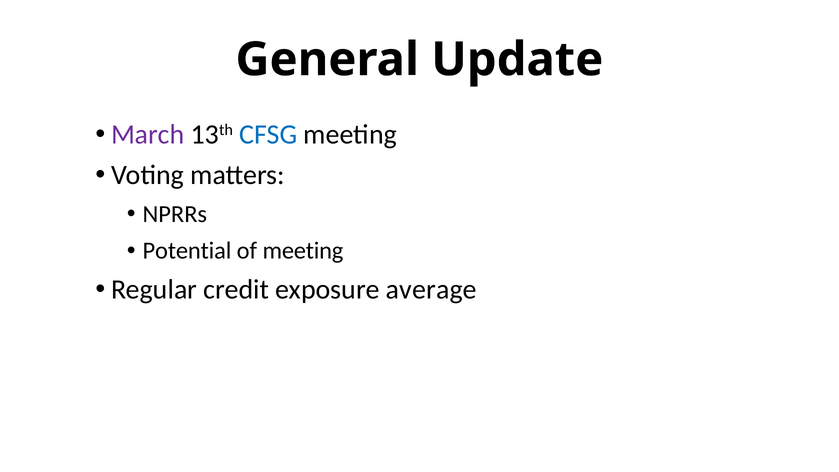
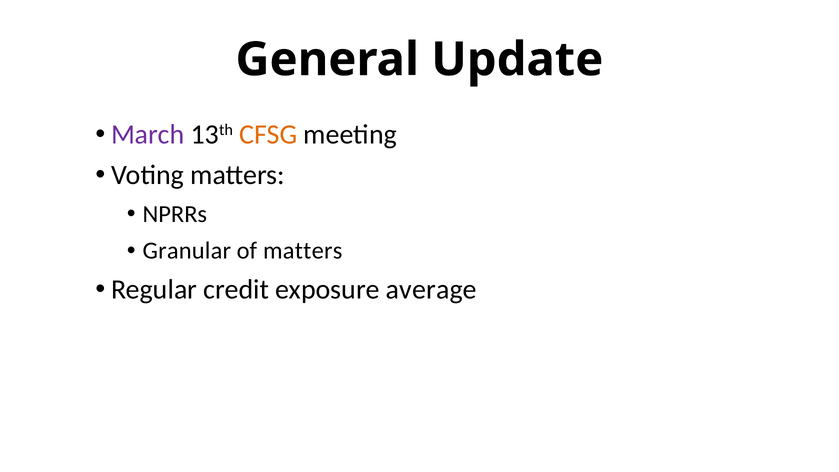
CFSG colour: blue -> orange (268, 134)
Potential: Potential -> Granular (187, 251)
of meeting: meeting -> matters (303, 251)
